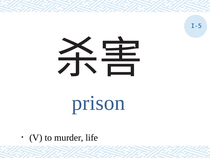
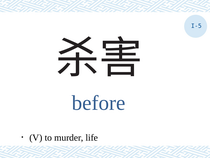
prison: prison -> before (99, 103)
